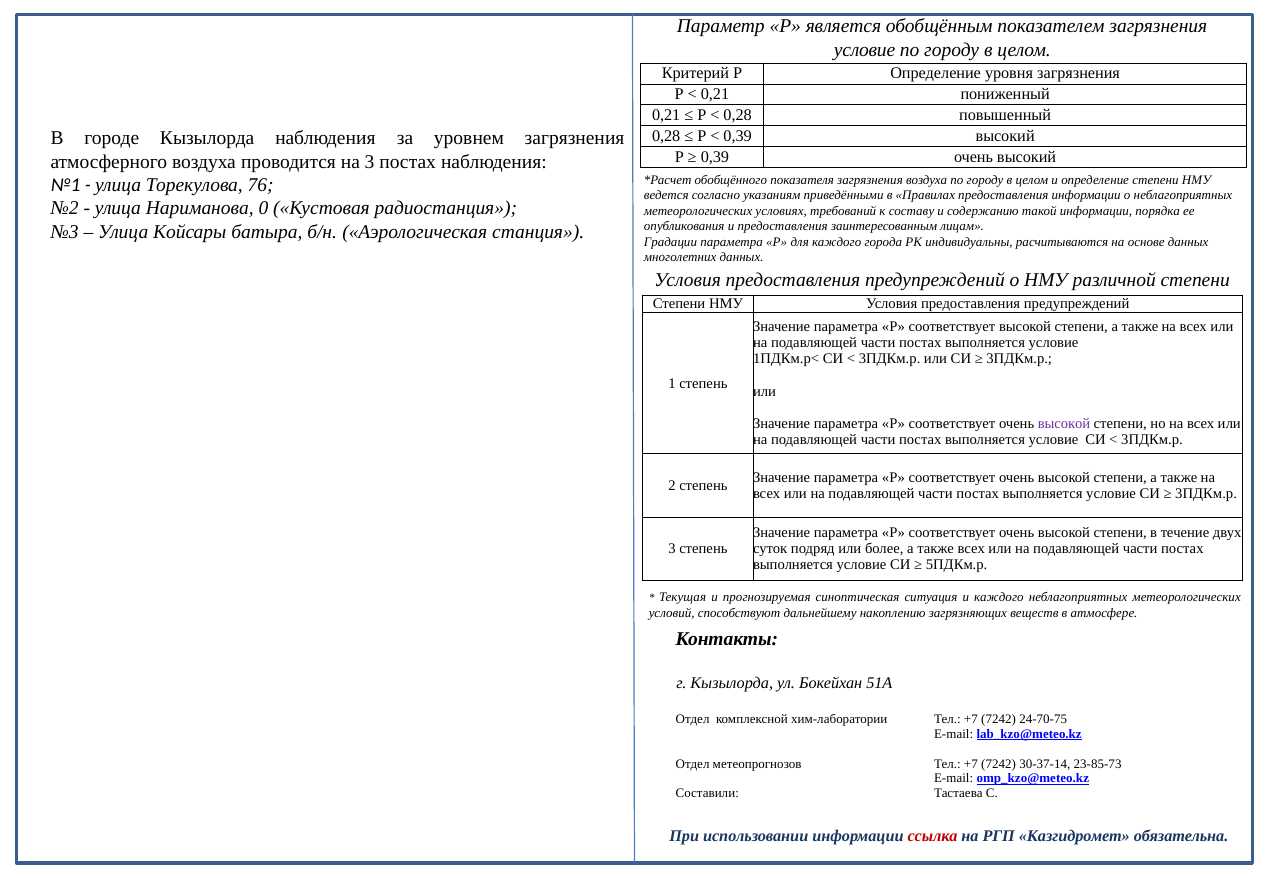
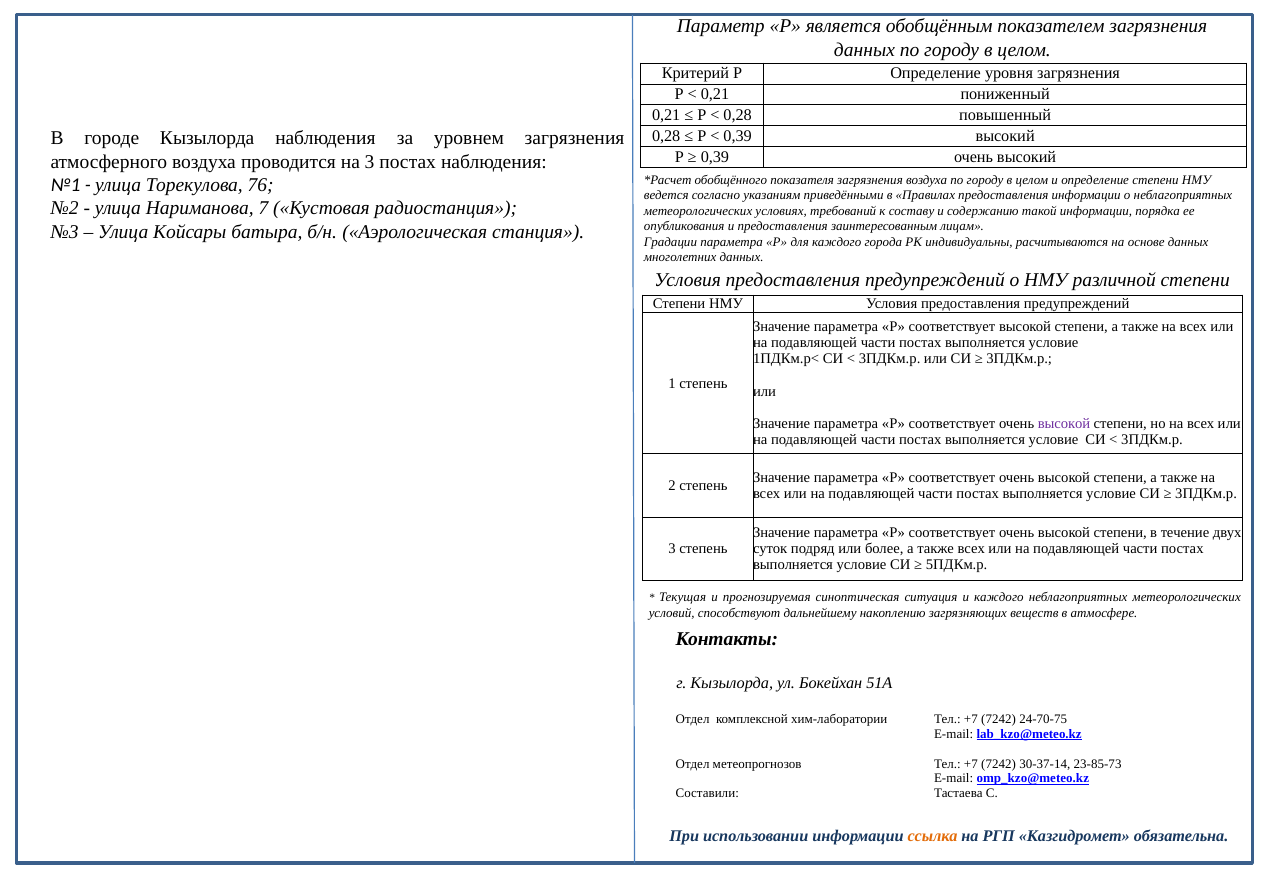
условие: условие -> данных (864, 50)
0: 0 -> 7 (263, 209)
ссылка colour: red -> orange (933, 837)
